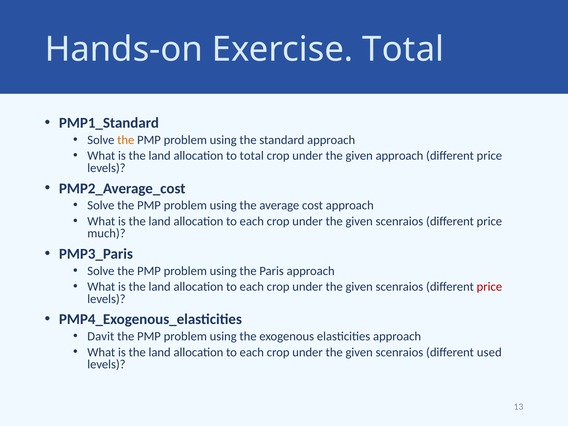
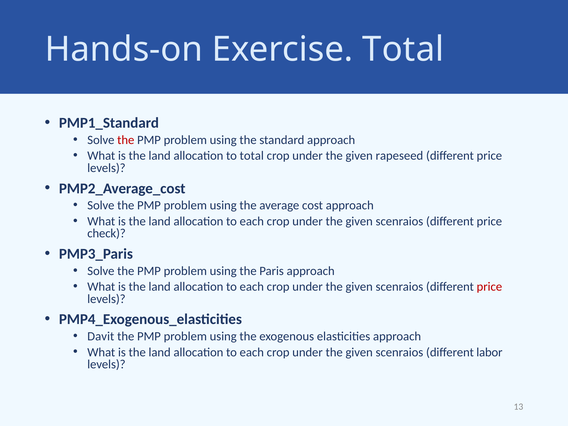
the colour: orange -> red (126, 140)
given approach: approach -> rapeseed (399, 156)
much: much -> check (107, 234)
used: used -> labor (489, 352)
